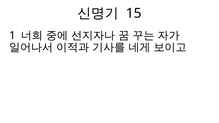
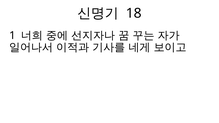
15: 15 -> 18 (134, 13)
